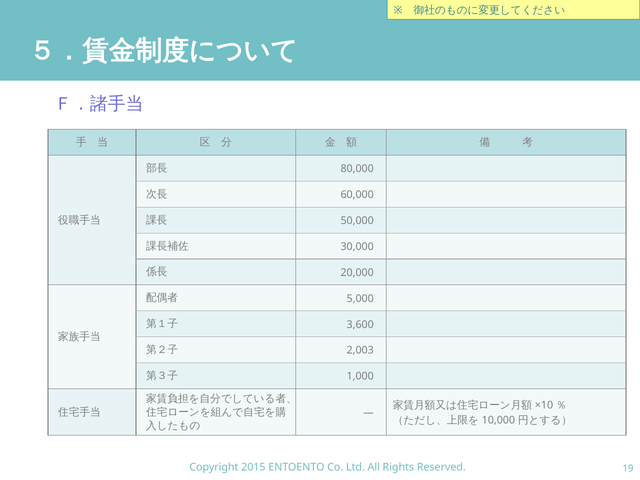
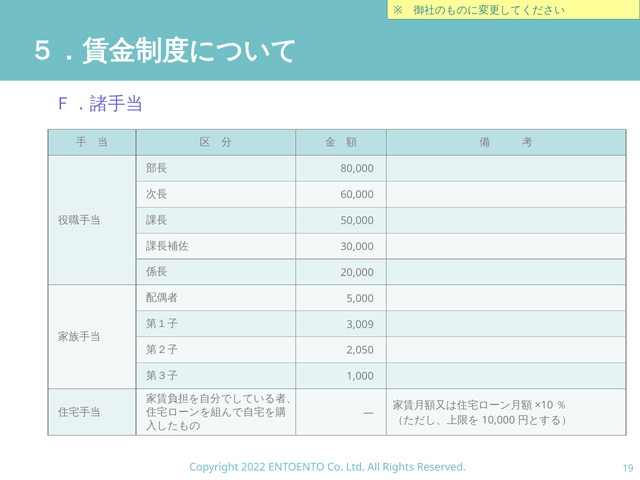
3,600: 3,600 -> 3,009 (360, 325)
2,003: 2,003 -> 2,050 (360, 350)
2015: 2015 -> 2022 (253, 467)
